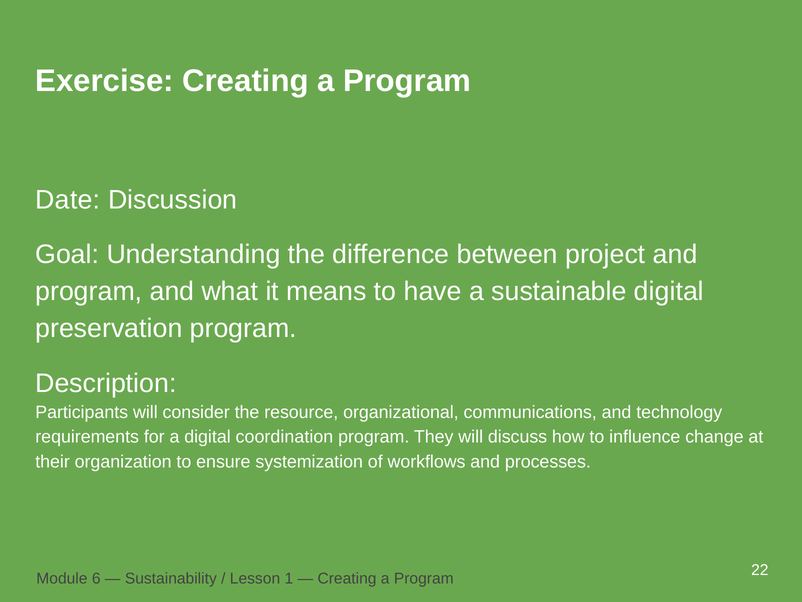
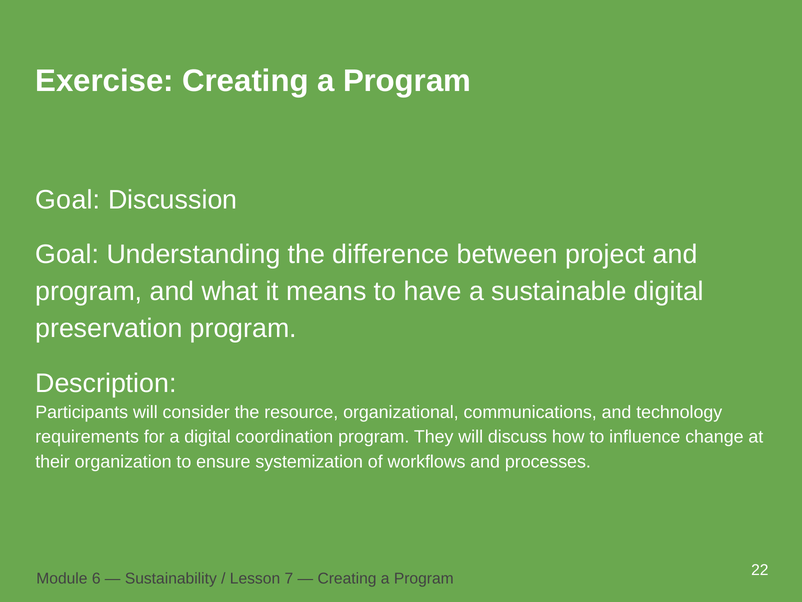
Date: Date -> Goal (68, 200)
1: 1 -> 7 (289, 578)
